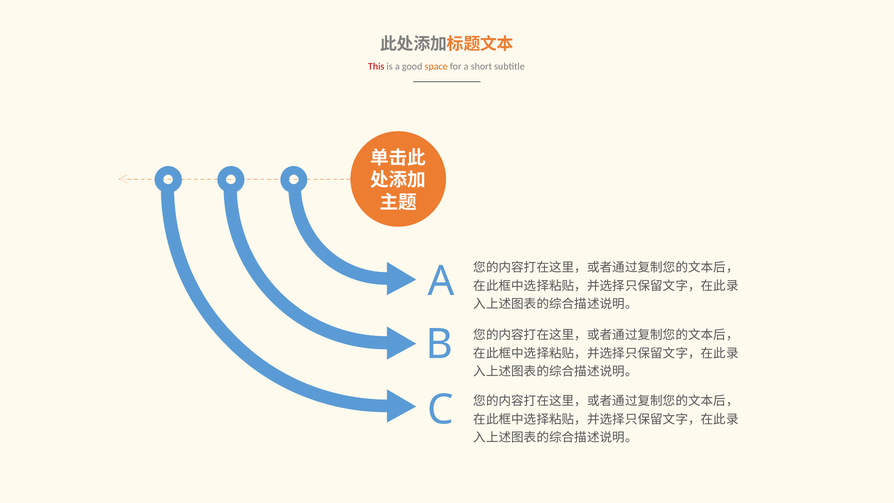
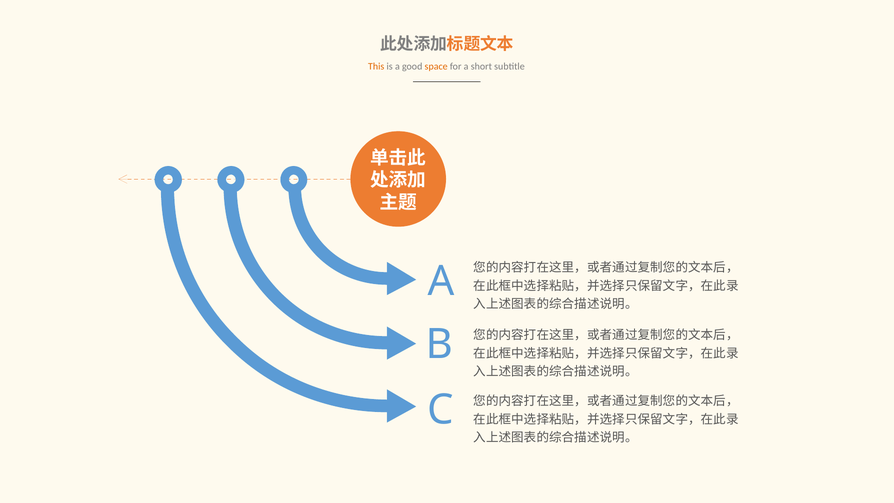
This colour: red -> orange (376, 67)
